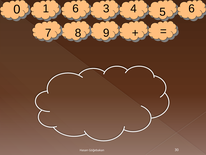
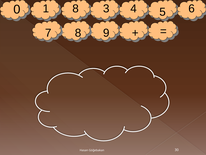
1 6: 6 -> 8 (76, 9)
